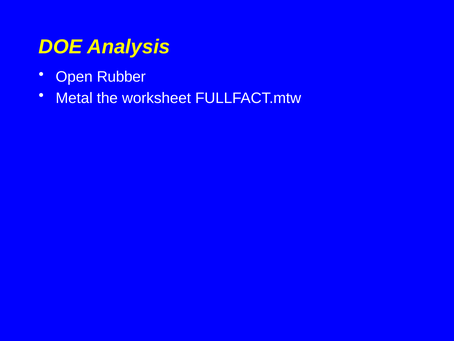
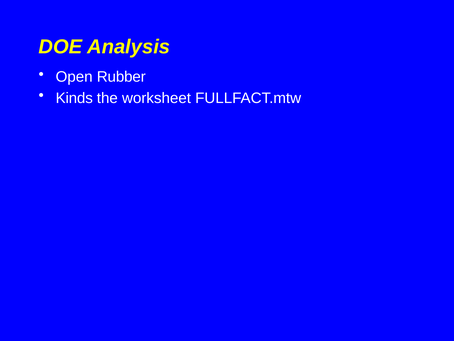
Metal: Metal -> Kinds (74, 98)
